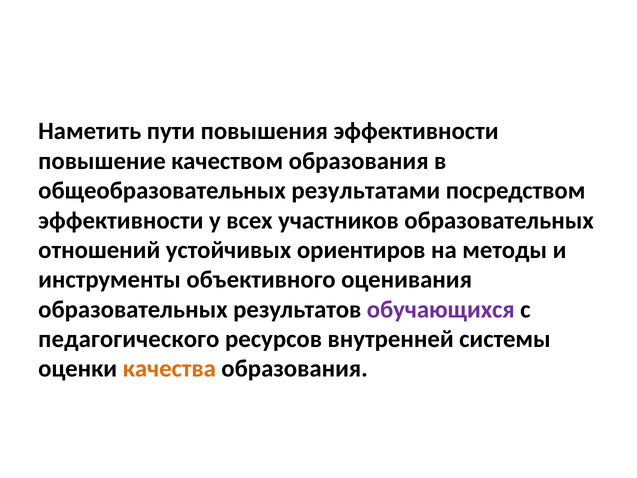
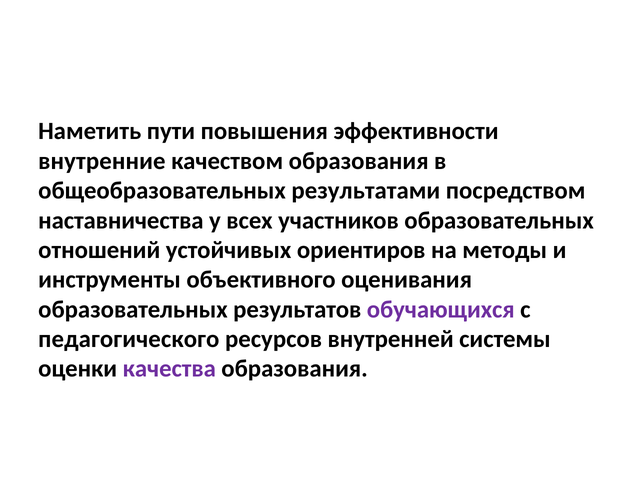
повышение: повышение -> внутренние (102, 161)
эффективности: эффективности -> наставничества (121, 220)
качества colour: orange -> purple (169, 369)
